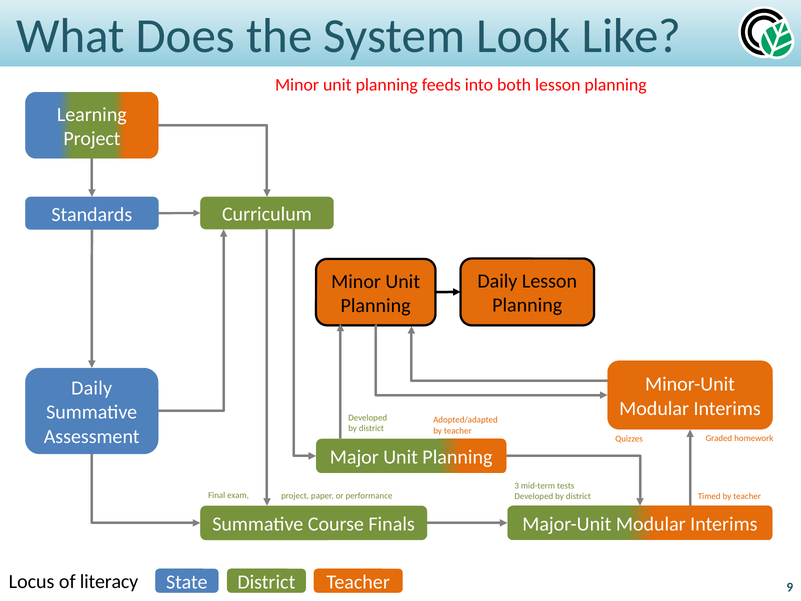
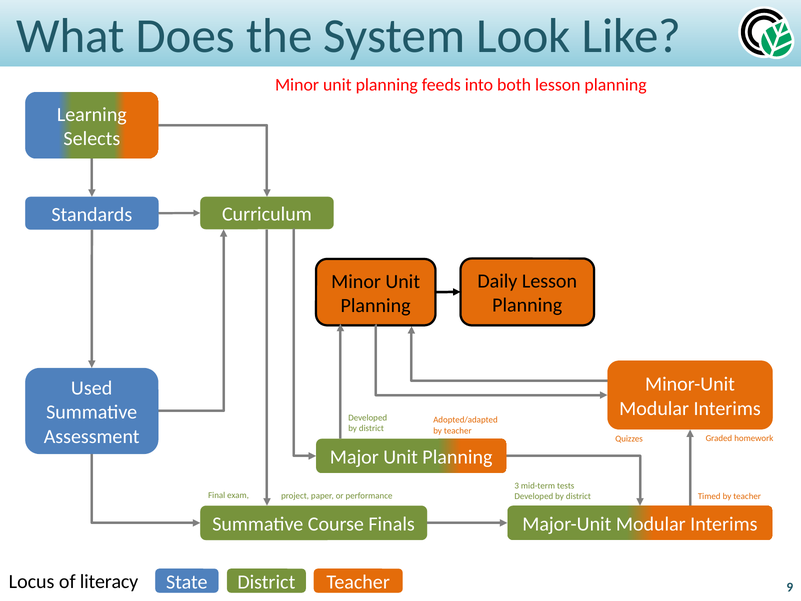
Project: Project -> Selects (92, 139)
Daily: Daily -> Used (92, 388)
